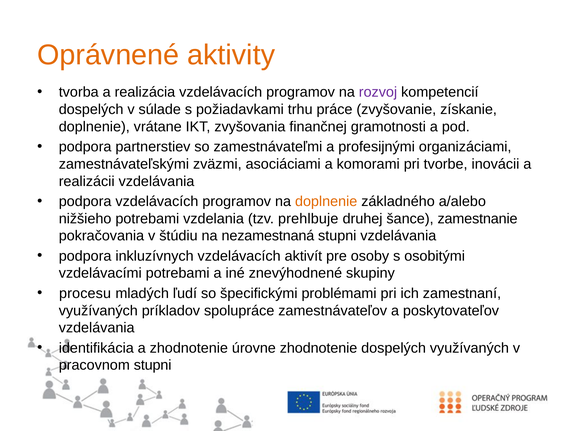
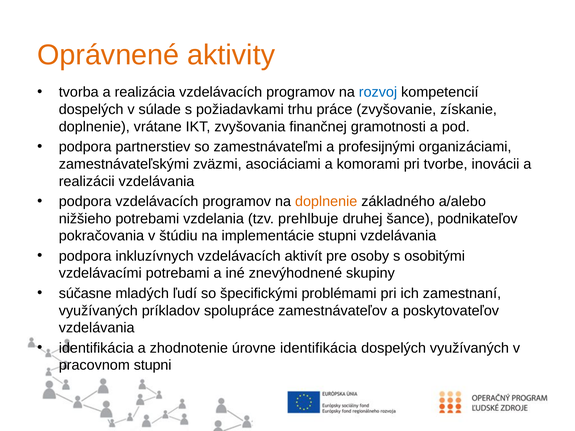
rozvoj colour: purple -> blue (378, 92)
zamestnanie: zamestnanie -> podnikateľov (478, 219)
nezamestnaná: nezamestnaná -> implementácie (268, 236)
procesu: procesu -> súčasne (85, 294)
úrovne zhodnotenie: zhodnotenie -> identifikácia (318, 348)
